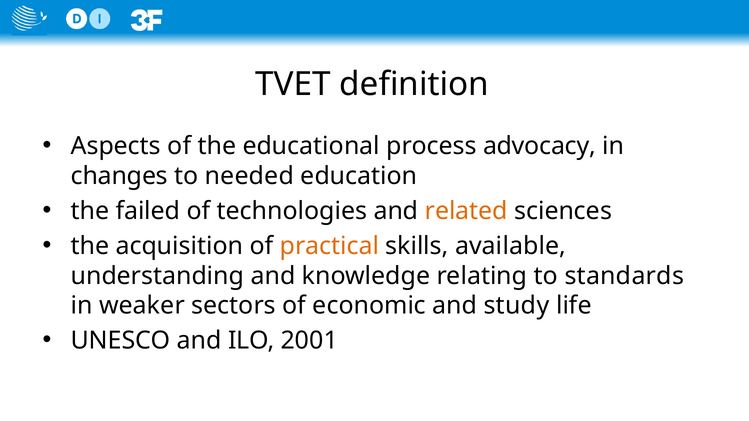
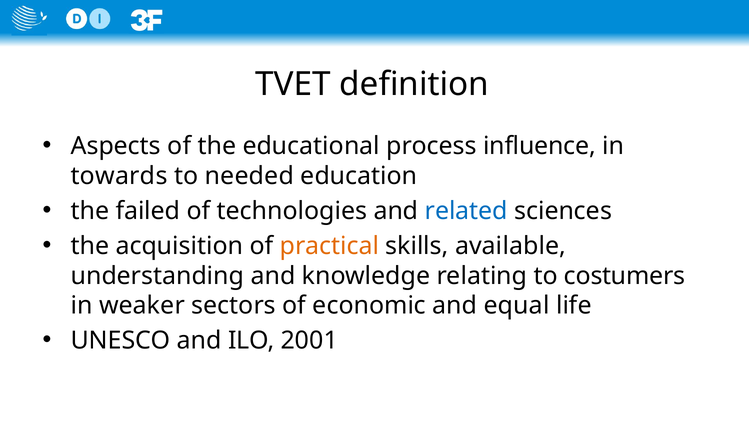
advocacy: advocacy -> influence (539, 146)
changes: changes -> towards (119, 176)
related colour: orange -> blue (466, 211)
standards: standards -> costumers (625, 276)
study: study -> equal (517, 306)
